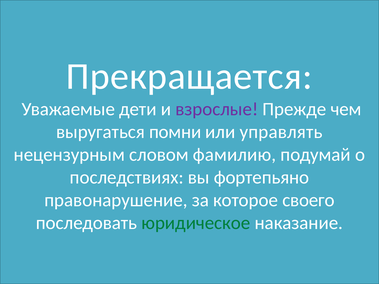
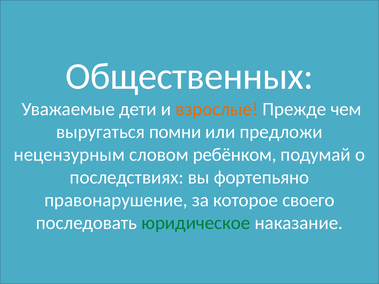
Прекращается: Прекращается -> Общественных (190, 77)
взрослые colour: purple -> orange (217, 109)
управлять: управлять -> предложи (281, 132)
фамилию: фамилию -> ребёнком (235, 155)
